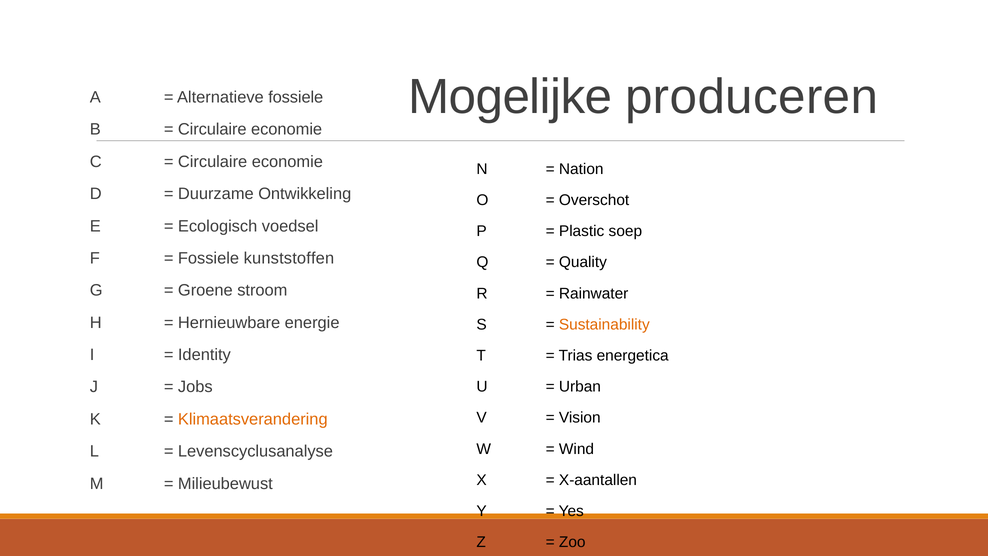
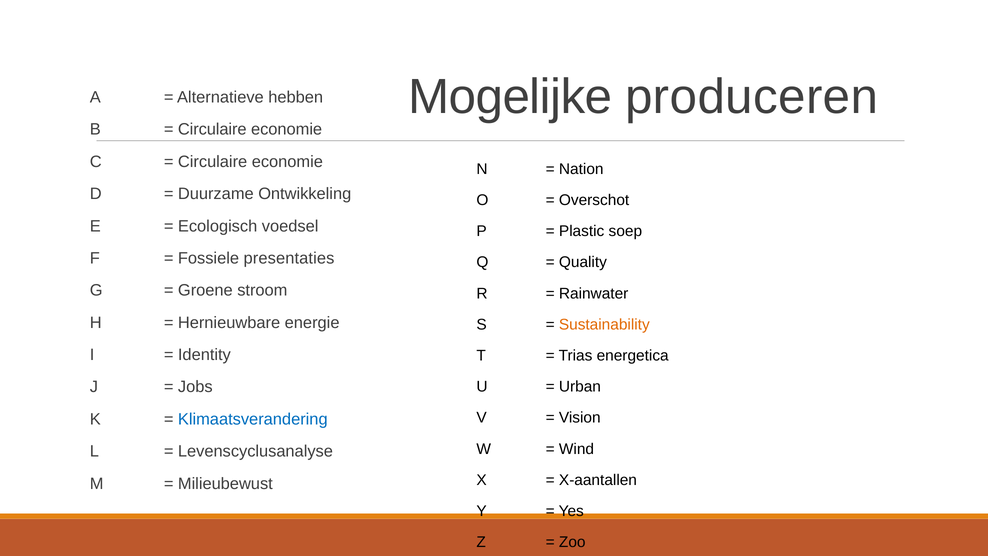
Alternatieve fossiele: fossiele -> hebben (296, 97)
kunststoffen: kunststoffen -> presentaties (289, 258)
Klimaatsverandering colour: orange -> blue (253, 419)
